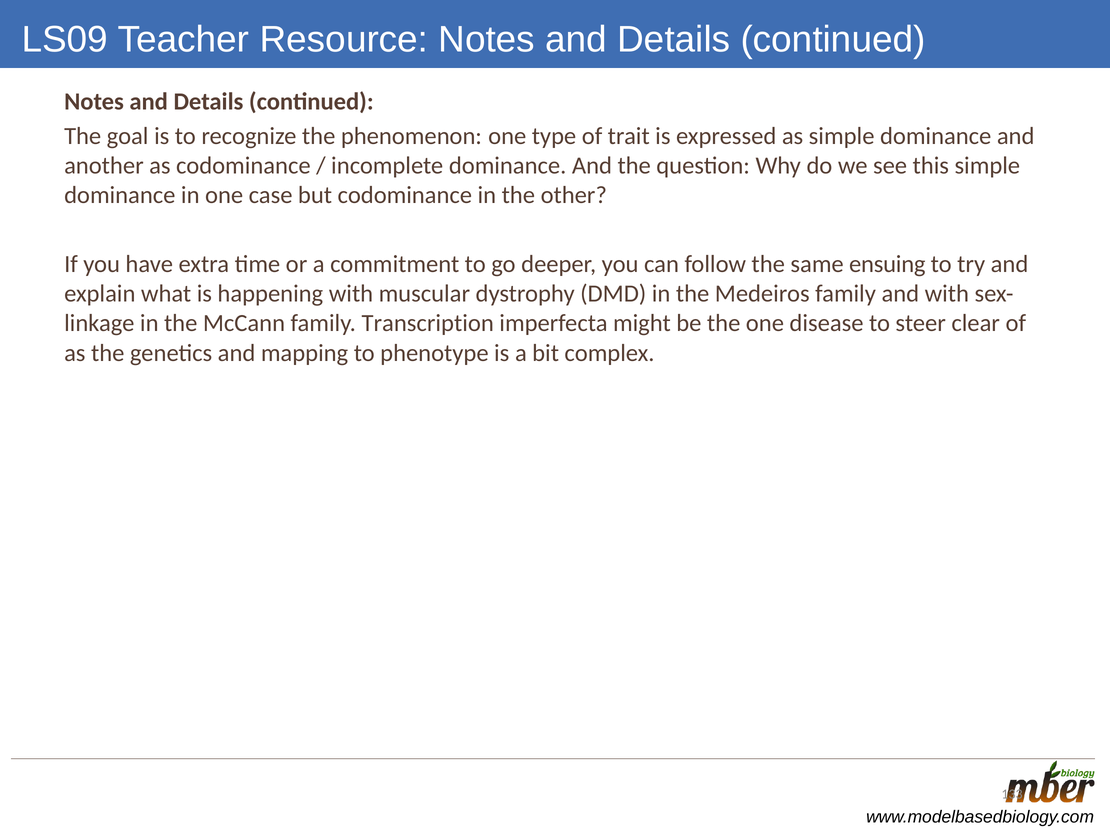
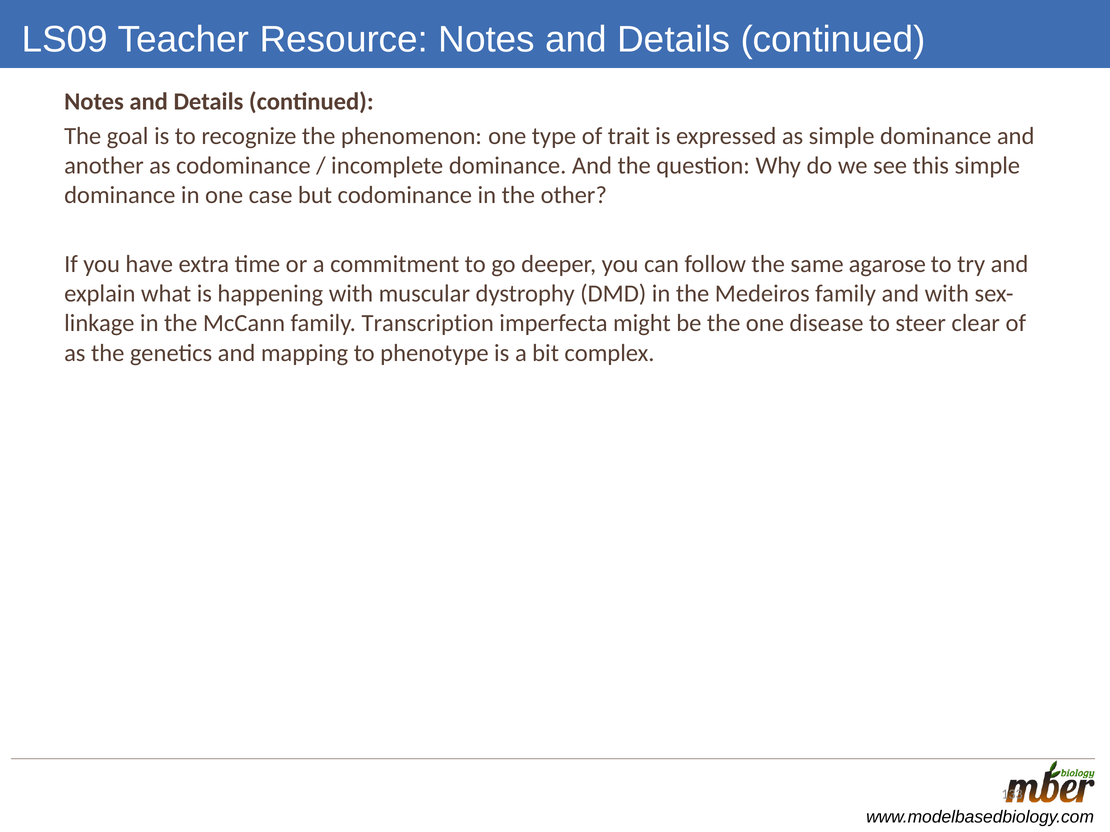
ensuing: ensuing -> agarose (887, 264)
